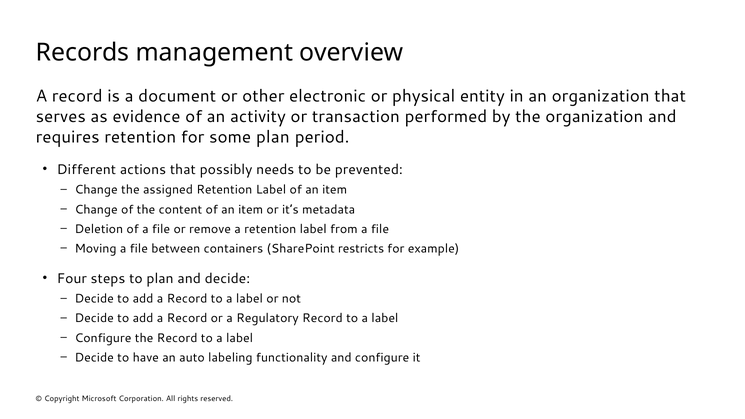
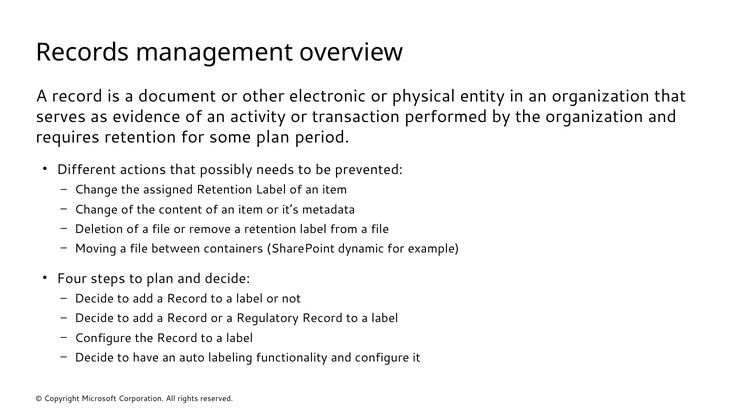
restricts: restricts -> dynamic (361, 249)
